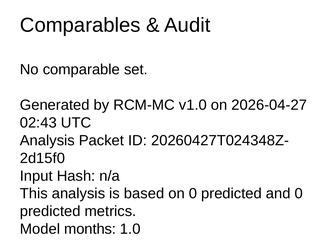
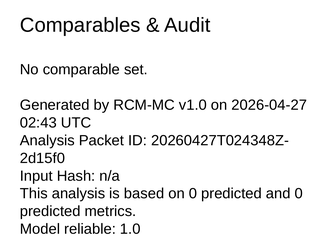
months: months -> reliable (90, 229)
